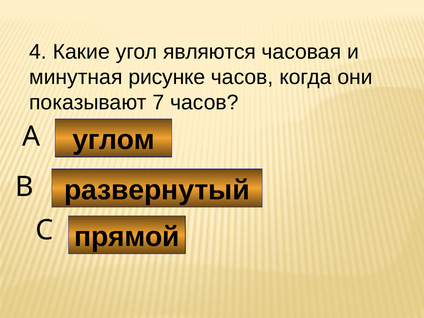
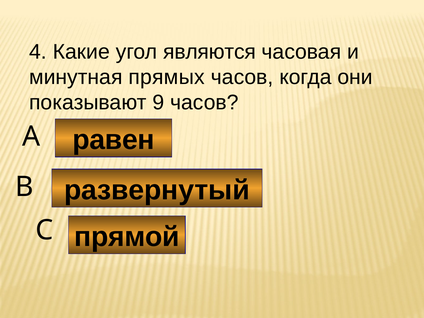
рисунке: рисунке -> прямых (167, 77)
7: 7 -> 9 (158, 103)
углом: углом -> равен (114, 140)
